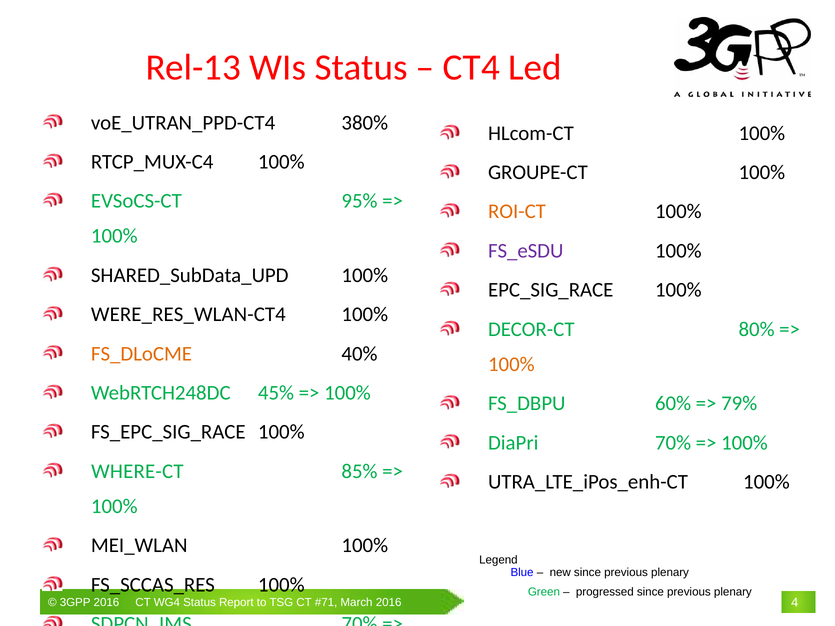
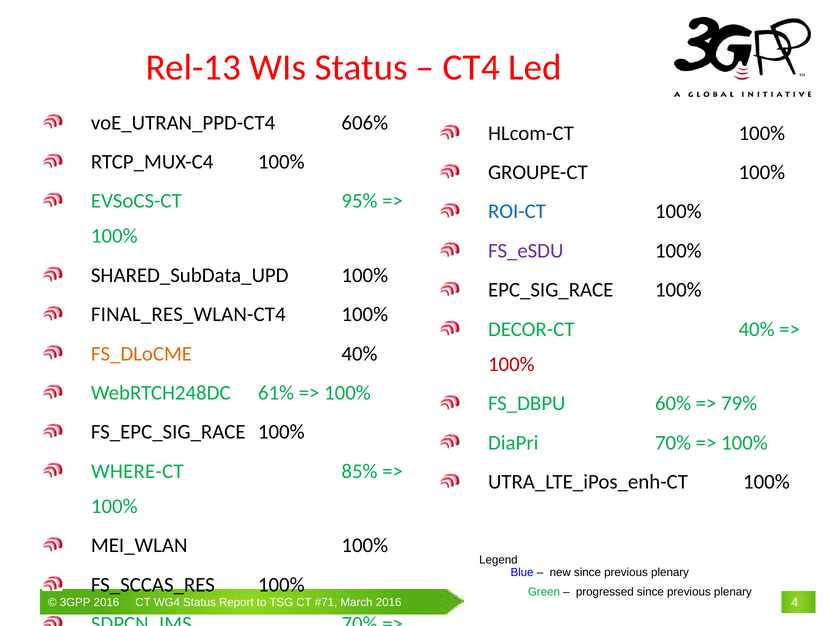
380%: 380% -> 606% (365, 123)
ROI-CT colour: orange -> blue (517, 212)
WERE_RES_WLAN-CT4: WERE_RES_WLAN-CT4 -> FINAL_RES_WLAN-CT4 (188, 315)
DECOR-CT 80%: 80% -> 40% (757, 329)
100% colour: orange -> red (511, 364)
45%: 45% -> 61% (276, 393)
